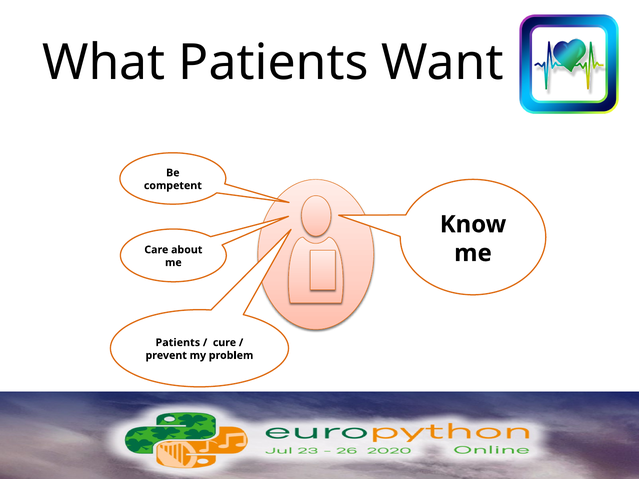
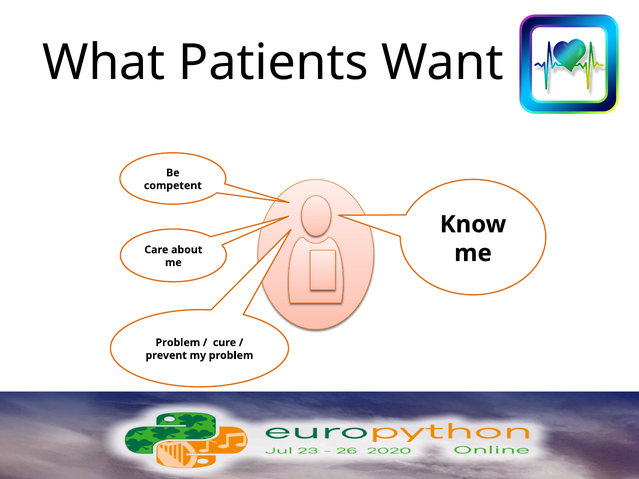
Patients: Patients -> Problem (178, 343)
